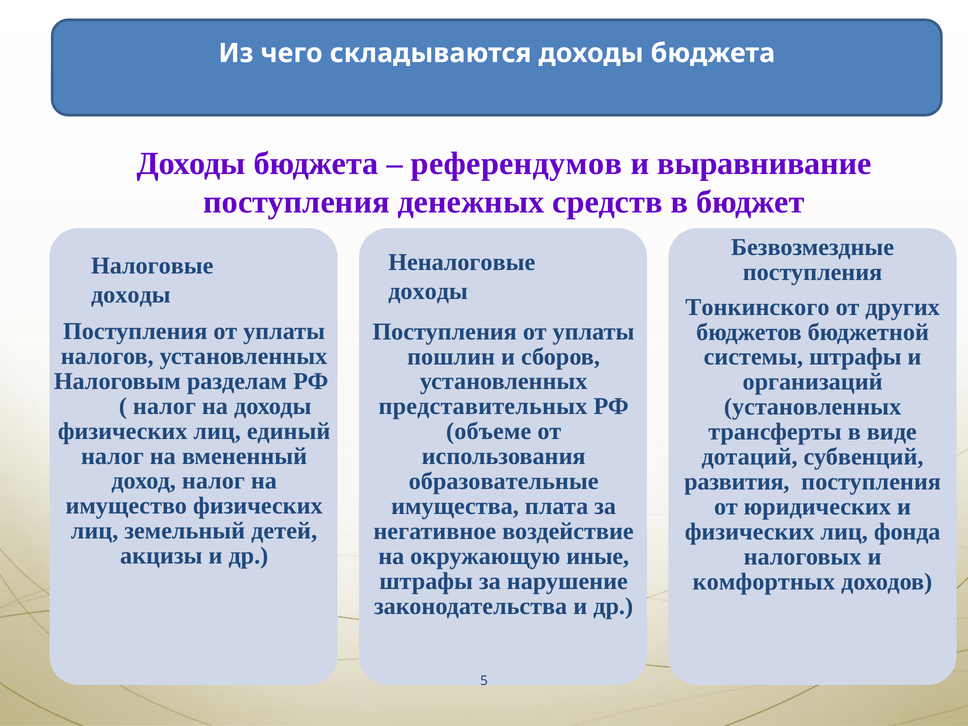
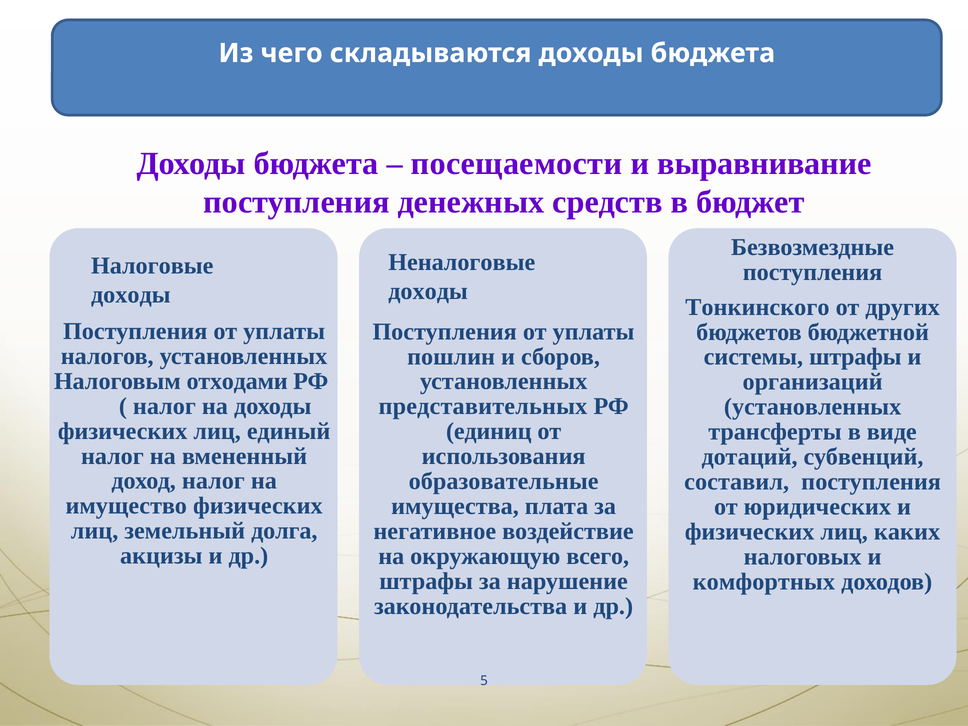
референдумов: референдумов -> посещаемости (517, 164)
разделам: разделам -> отходами (237, 381)
объеме: объеме -> единиц (489, 431)
развития: развития -> составил (737, 482)
детей: детей -> долга (284, 531)
фонда: фонда -> каких (907, 532)
иные: иные -> всего (598, 556)
